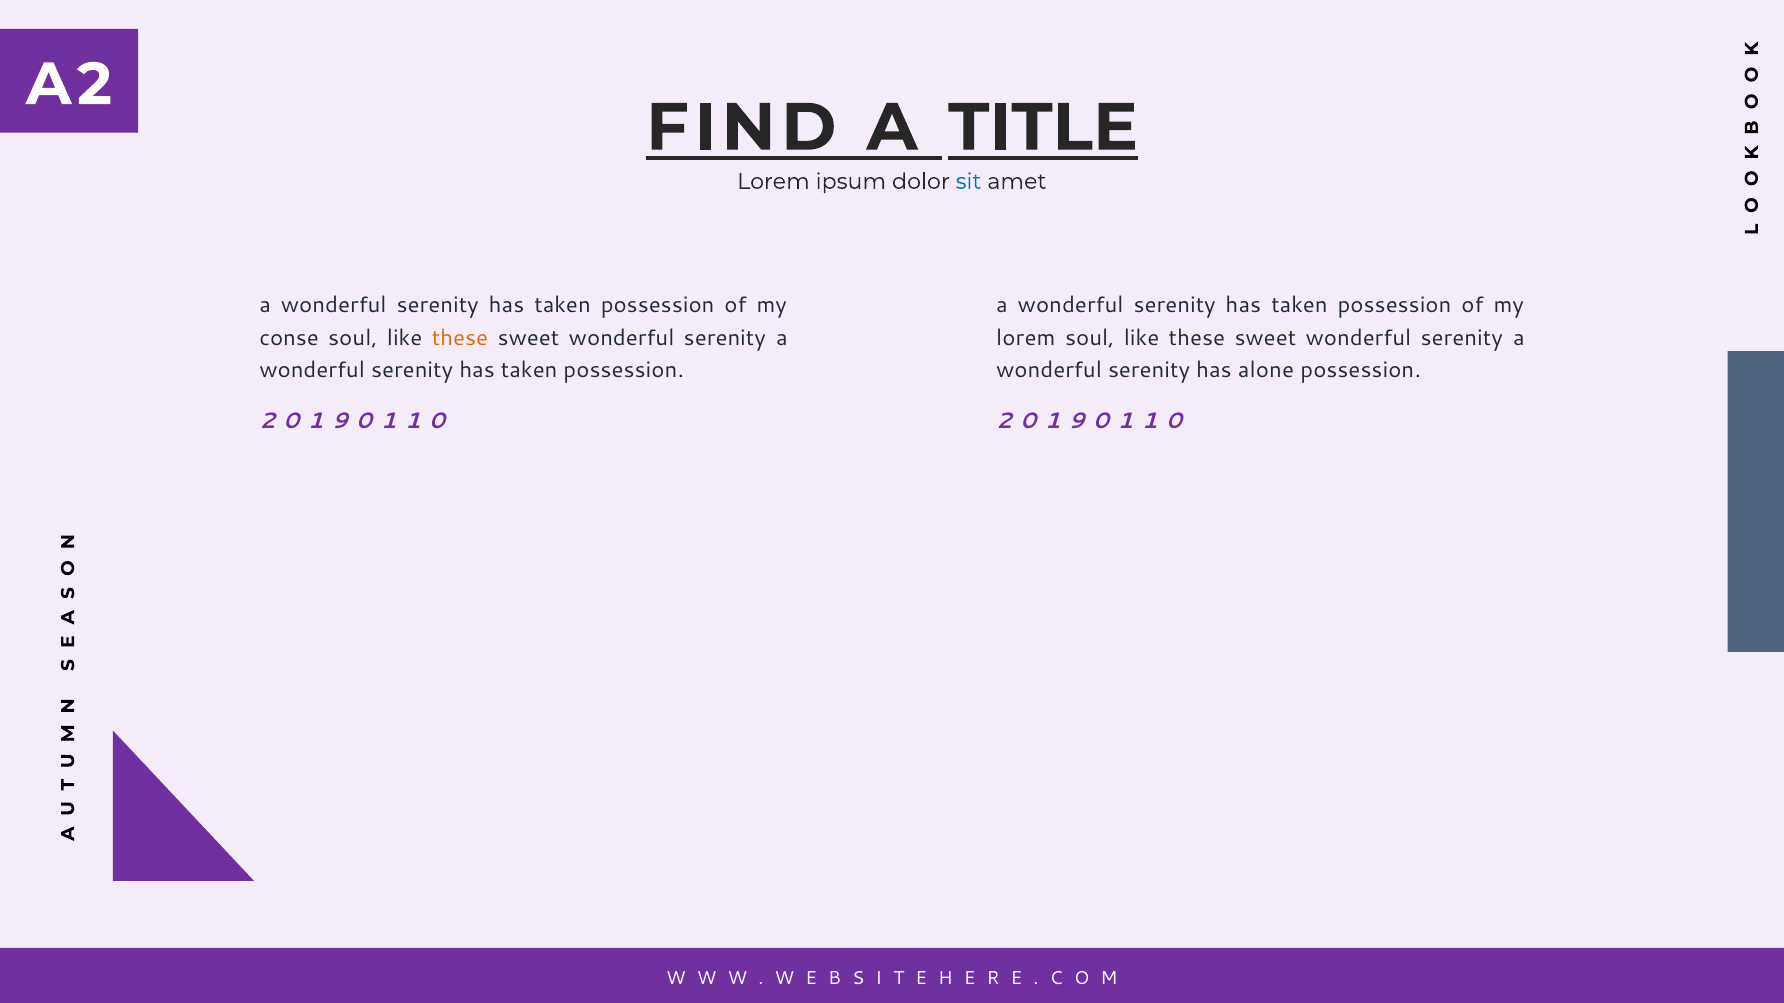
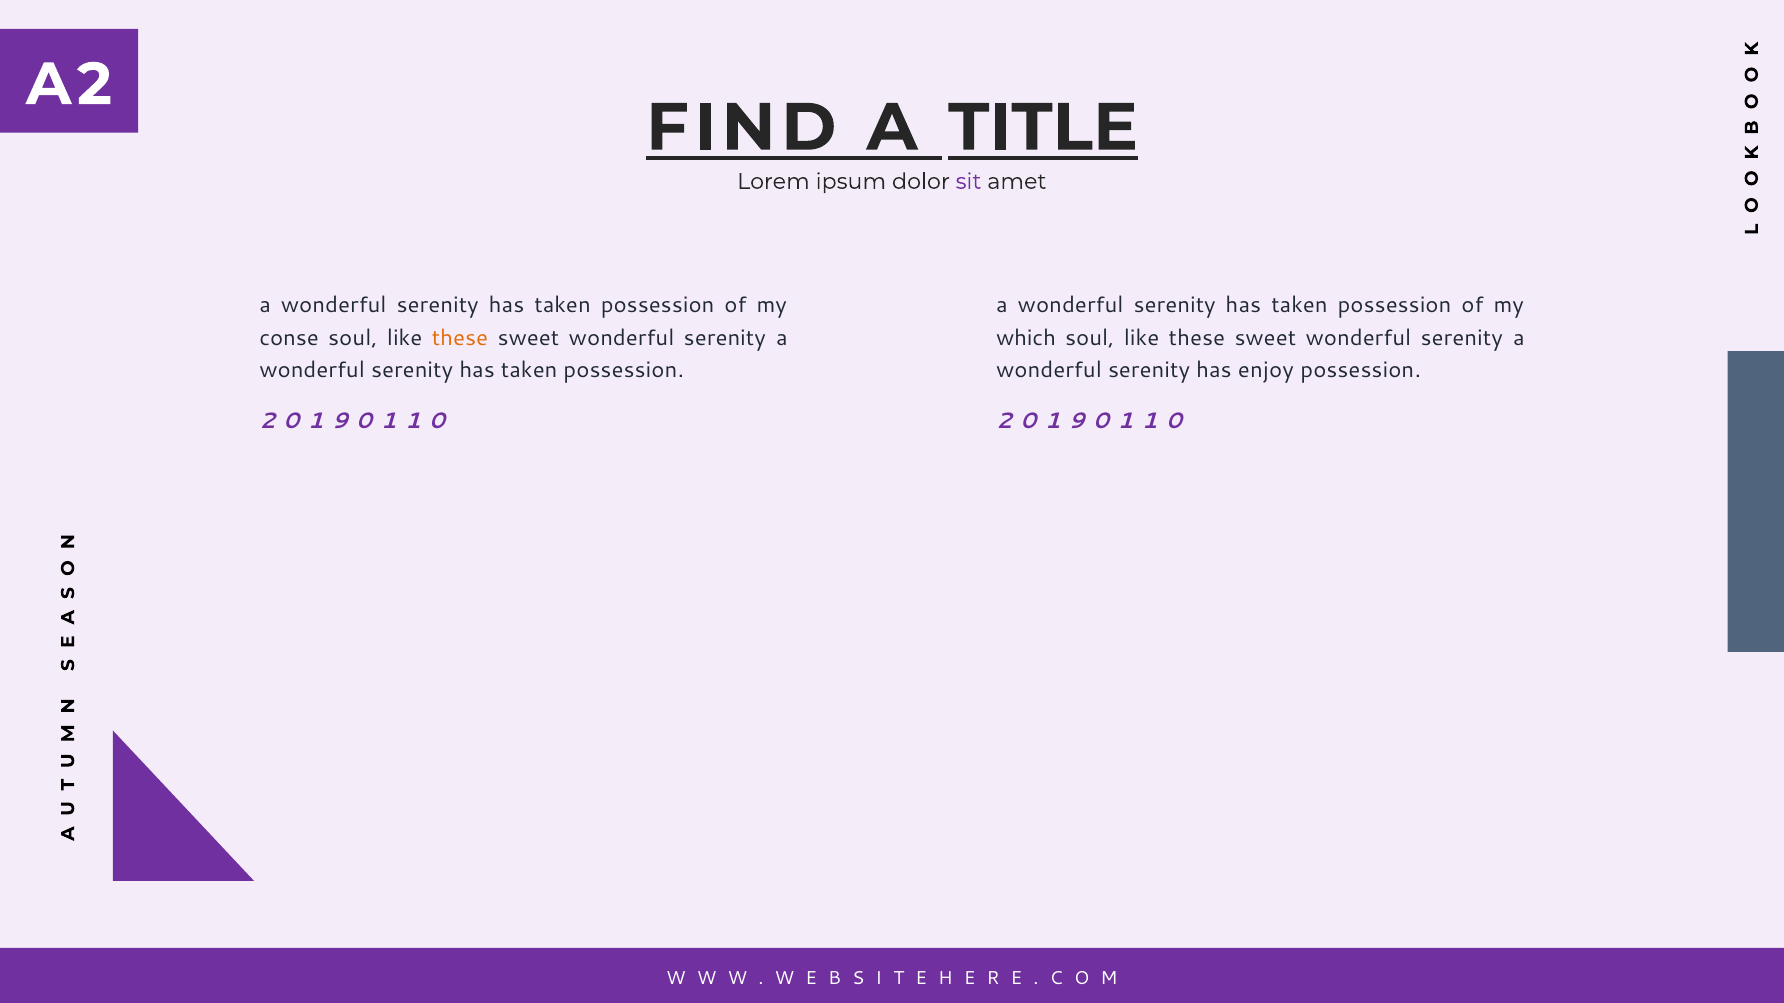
sit colour: blue -> purple (969, 182)
lorem: lorem -> which (1026, 338)
alone: alone -> enjoy (1266, 370)
